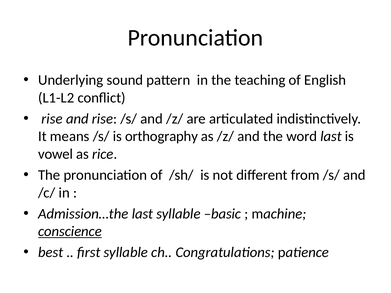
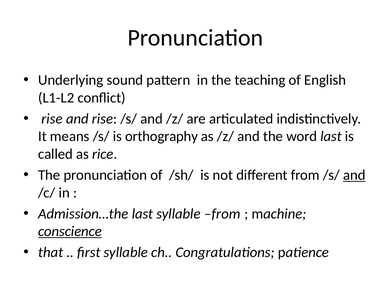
vowel: vowel -> called (55, 154)
and underline: none -> present (354, 175)
syllable basic: basic -> from (222, 214)
best: best -> that (51, 253)
